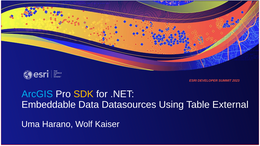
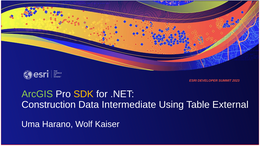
ArcGIS colour: light blue -> light green (37, 94)
Embeddable: Embeddable -> Construction (49, 105)
Datasources: Datasources -> Intermediate (129, 105)
